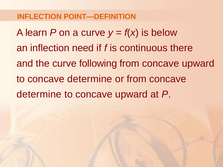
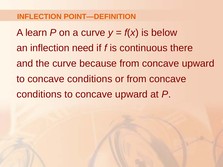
following: following -> because (98, 64)
to concave determine: determine -> conditions (90, 79)
determine: determine -> conditions (39, 94)
